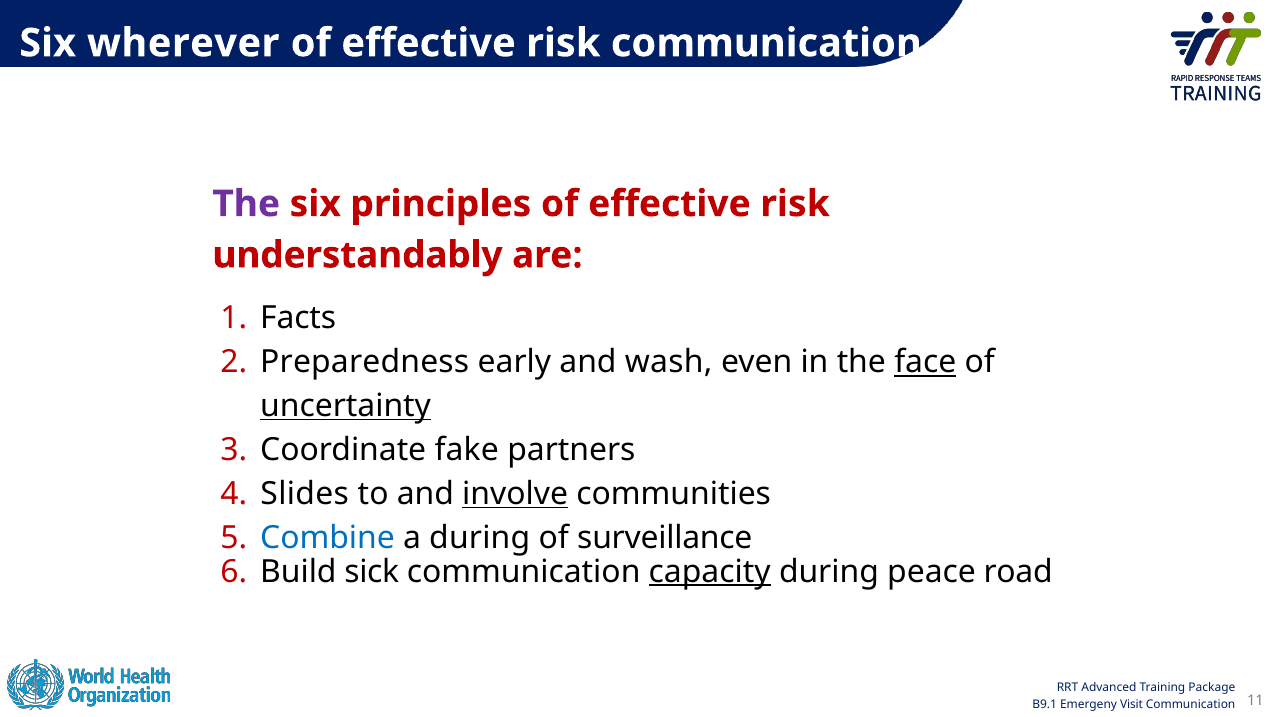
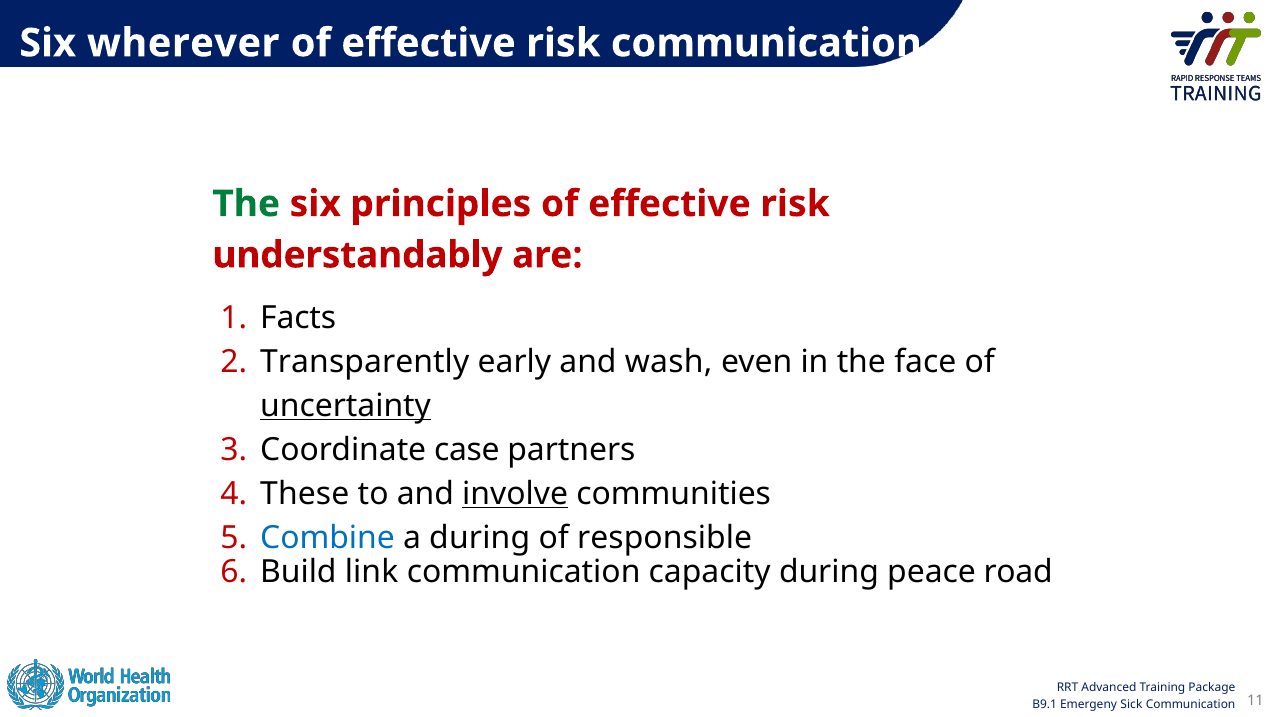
The colour: purple -> green (246, 204)
Preparedness: Preparedness -> Transparently (365, 362)
face underline: present -> none (925, 362)
fake: fake -> case (467, 450)
Slides: Slides -> These (305, 494)
surveillance: surveillance -> responsible (665, 538)
sick: sick -> link (372, 572)
capacity underline: present -> none (710, 572)
Visit: Visit -> Sick (1131, 705)
